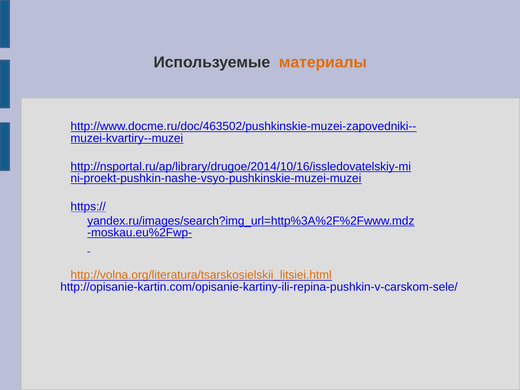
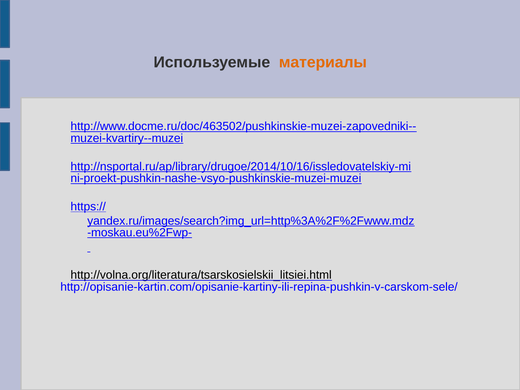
http://volna.org/literatura/tsarskosielskii_litsiei.html colour: orange -> black (201, 275)
